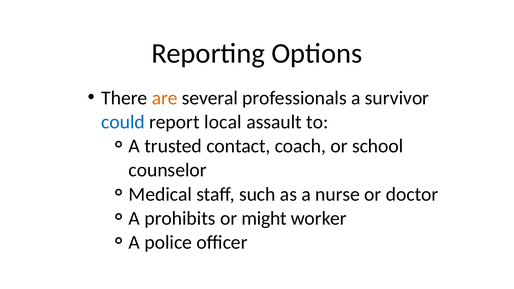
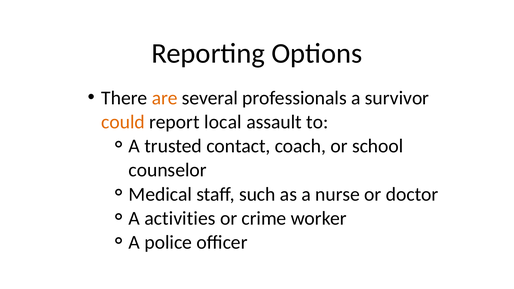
could colour: blue -> orange (123, 122)
prohibits: prohibits -> activities (180, 218)
might: might -> crime (264, 218)
